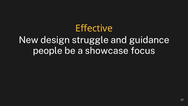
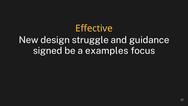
people: people -> signed (48, 51)
showcase: showcase -> examples (107, 51)
